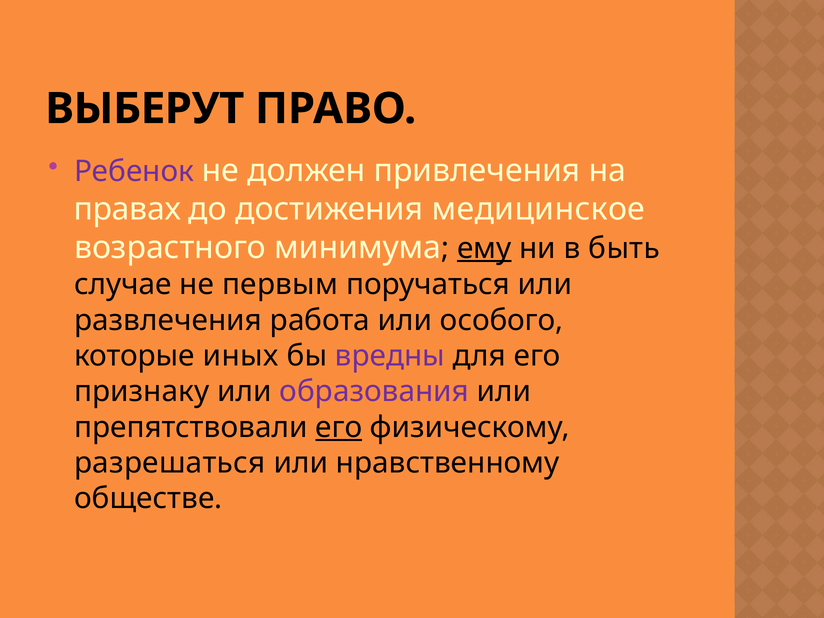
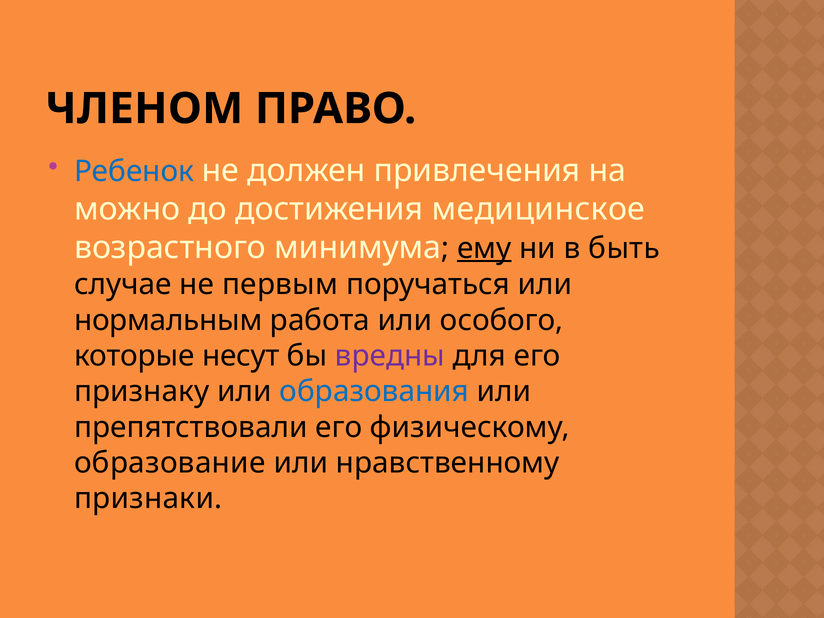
ВЫБЕРУТ: ВЫБЕРУТ -> ЧЛЕНОМ (144, 109)
Ребенок colour: purple -> blue (134, 171)
правах: правах -> можно (127, 209)
развлечения: развлечения -> нормальным (168, 320)
иных: иных -> несут (241, 356)
образования colour: purple -> blue (374, 392)
его underline: present -> none (339, 427)
разрешаться: разрешаться -> образование (170, 463)
обществе: обществе -> признаки (148, 499)
